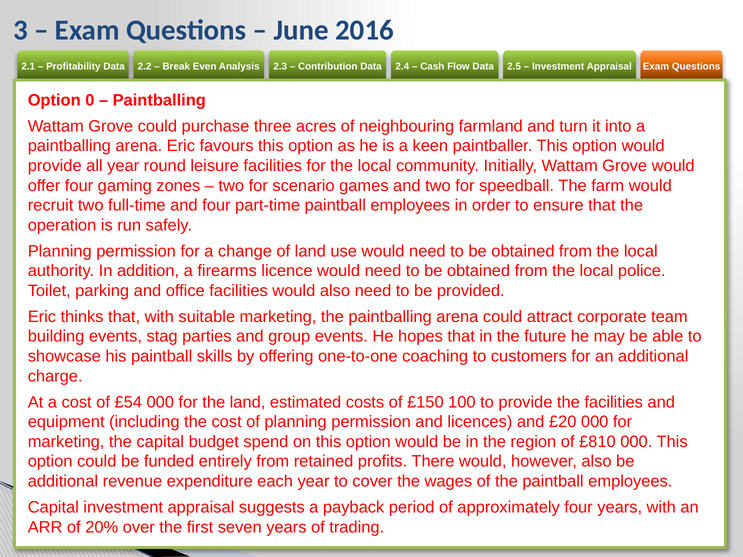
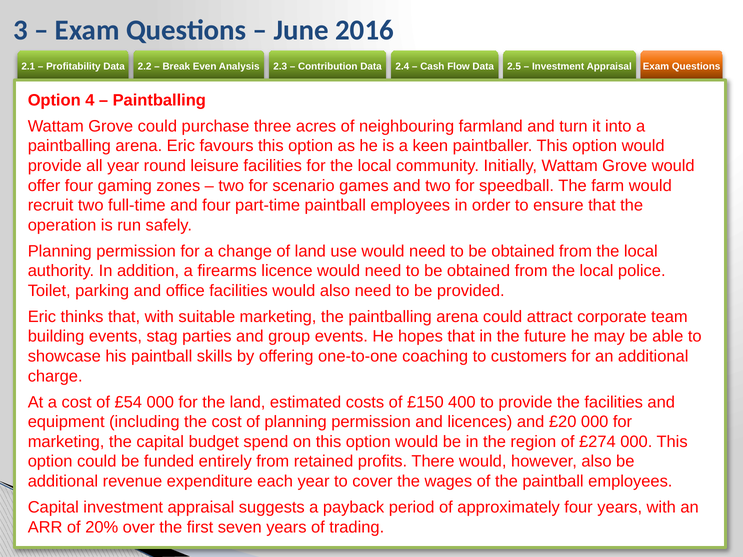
0: 0 -> 4 (90, 100)
100: 100 -> 400 (462, 402)
£810: £810 -> £274 (597, 442)
